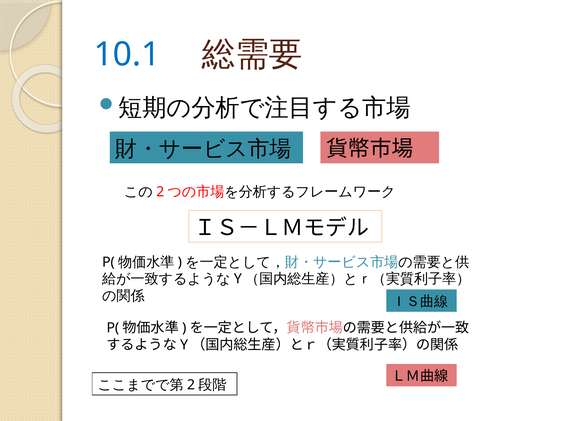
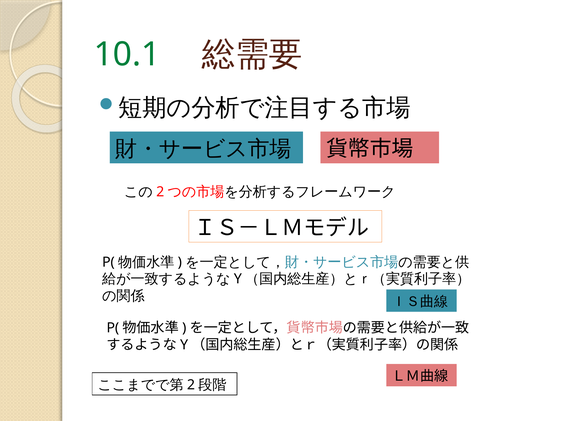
10.1 colour: blue -> green (127, 54)
